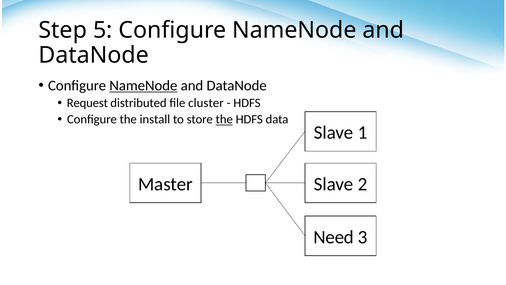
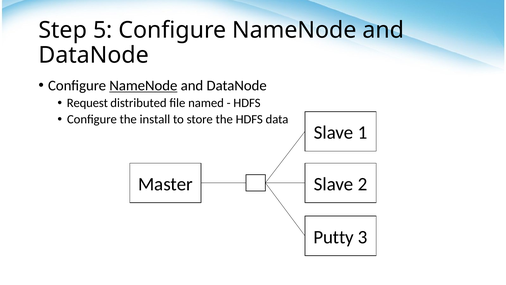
cluster: cluster -> named (206, 103)
the underline: present -> none (224, 119)
Need: Need -> Putty (334, 237)
